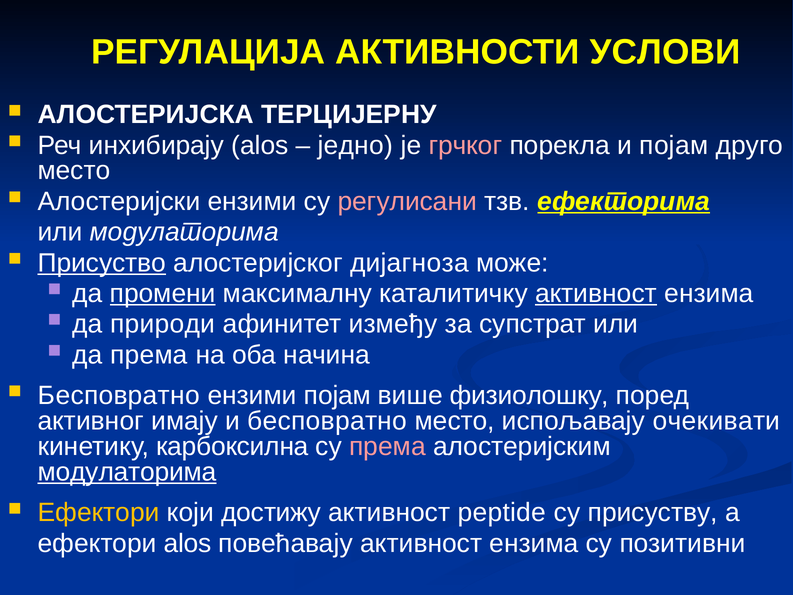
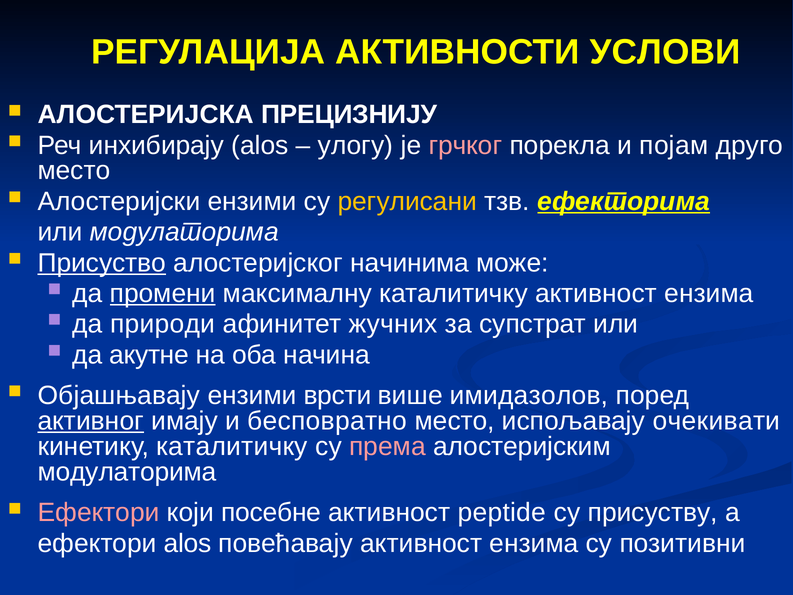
ТЕРЦИЈЕРНУ: ТЕРЦИЈЕРНУ -> ПРЕЦИЗНИЈУ (349, 115)
једно: једно -> улогу (355, 145)
регулисани colour: pink -> yellow (407, 201)
дијагноза: дијагноза -> начинима (410, 263)
активност underline: present -> none (596, 293)
између: између -> жучних (393, 324)
да према: према -> акутне (149, 355)
Бесповратно: Бесповратно -> Објашњавају (119, 395)
ензими појам: појам -> врсти (337, 395)
физиолошку: физиолошку -> имидазолов (529, 395)
активног underline: none -> present (91, 421)
кинетику карбоксилна: карбоксилна -> каталитичку (232, 446)
модулаторима underline: present -> none (127, 472)
Ефектори colour: yellow -> pink (99, 512)
достижу: достижу -> посебне (271, 512)
